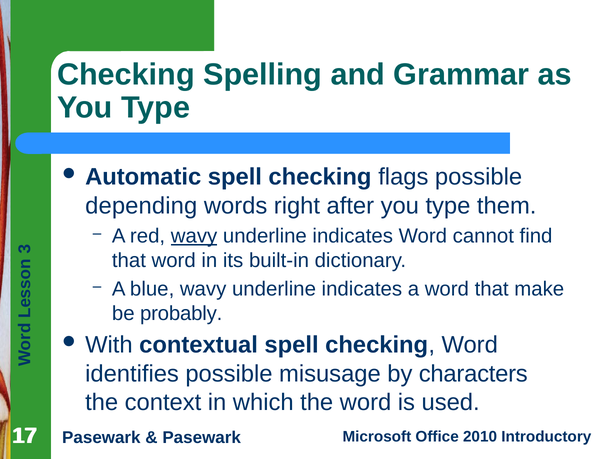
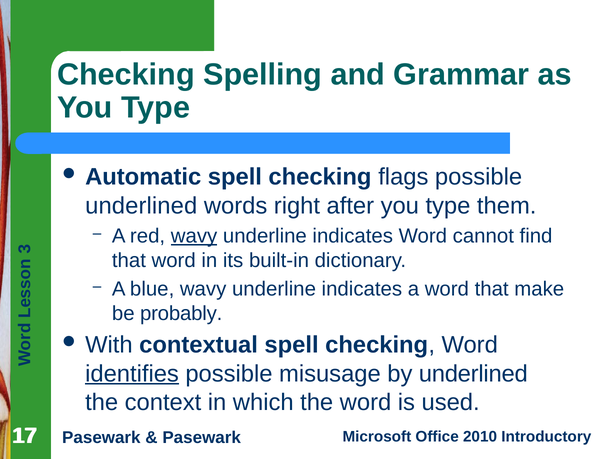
depending: depending -> underlined (141, 206)
identifies underline: none -> present (132, 374)
by characters: characters -> underlined (473, 374)
